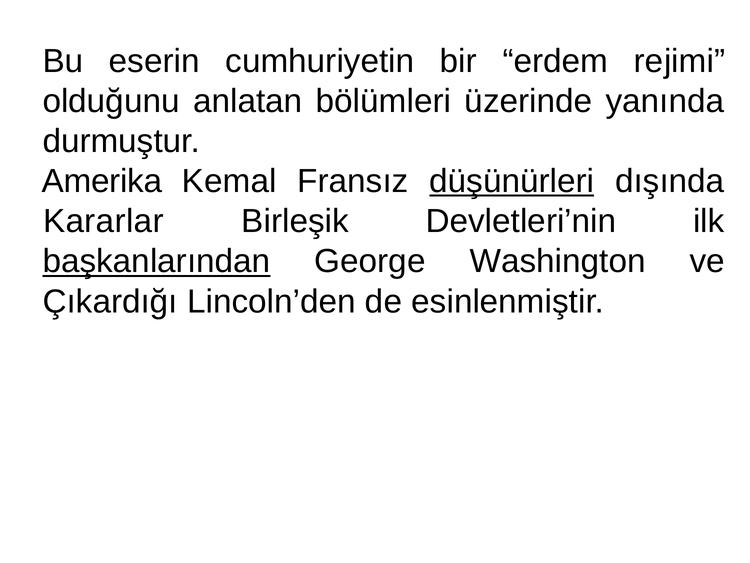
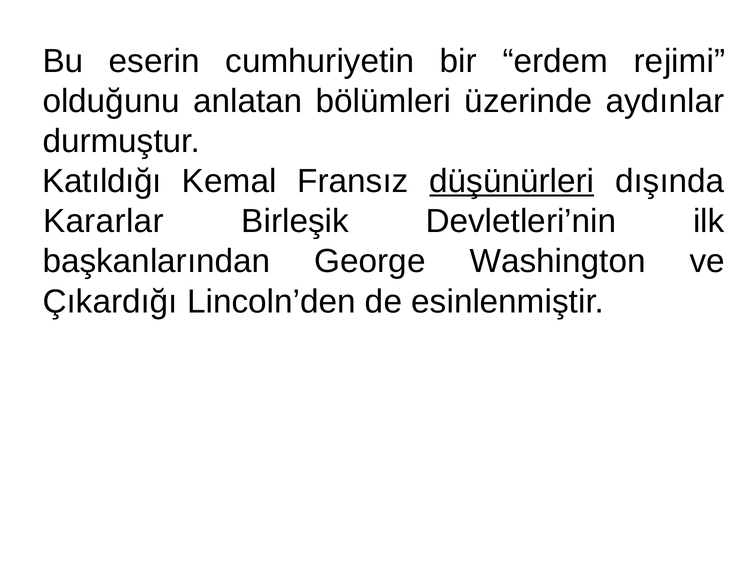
yanında: yanında -> aydınlar (665, 101)
Amerika: Amerika -> Katıldığı (102, 181)
başkanlarından underline: present -> none (156, 261)
